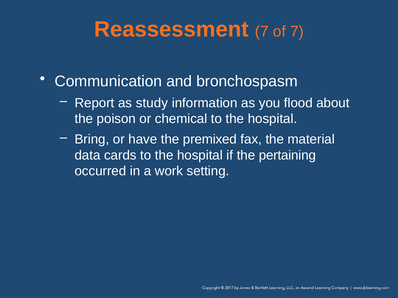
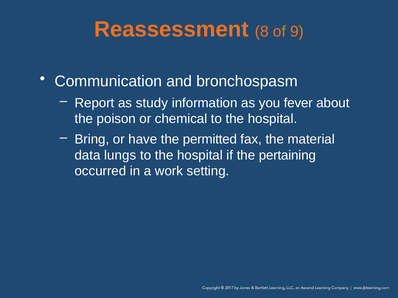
Reassessment 7: 7 -> 8 (262, 31)
of 7: 7 -> 9 (297, 31)
flood: flood -> fever (298, 103)
premixed: premixed -> permitted (210, 140)
cards: cards -> lungs (120, 155)
